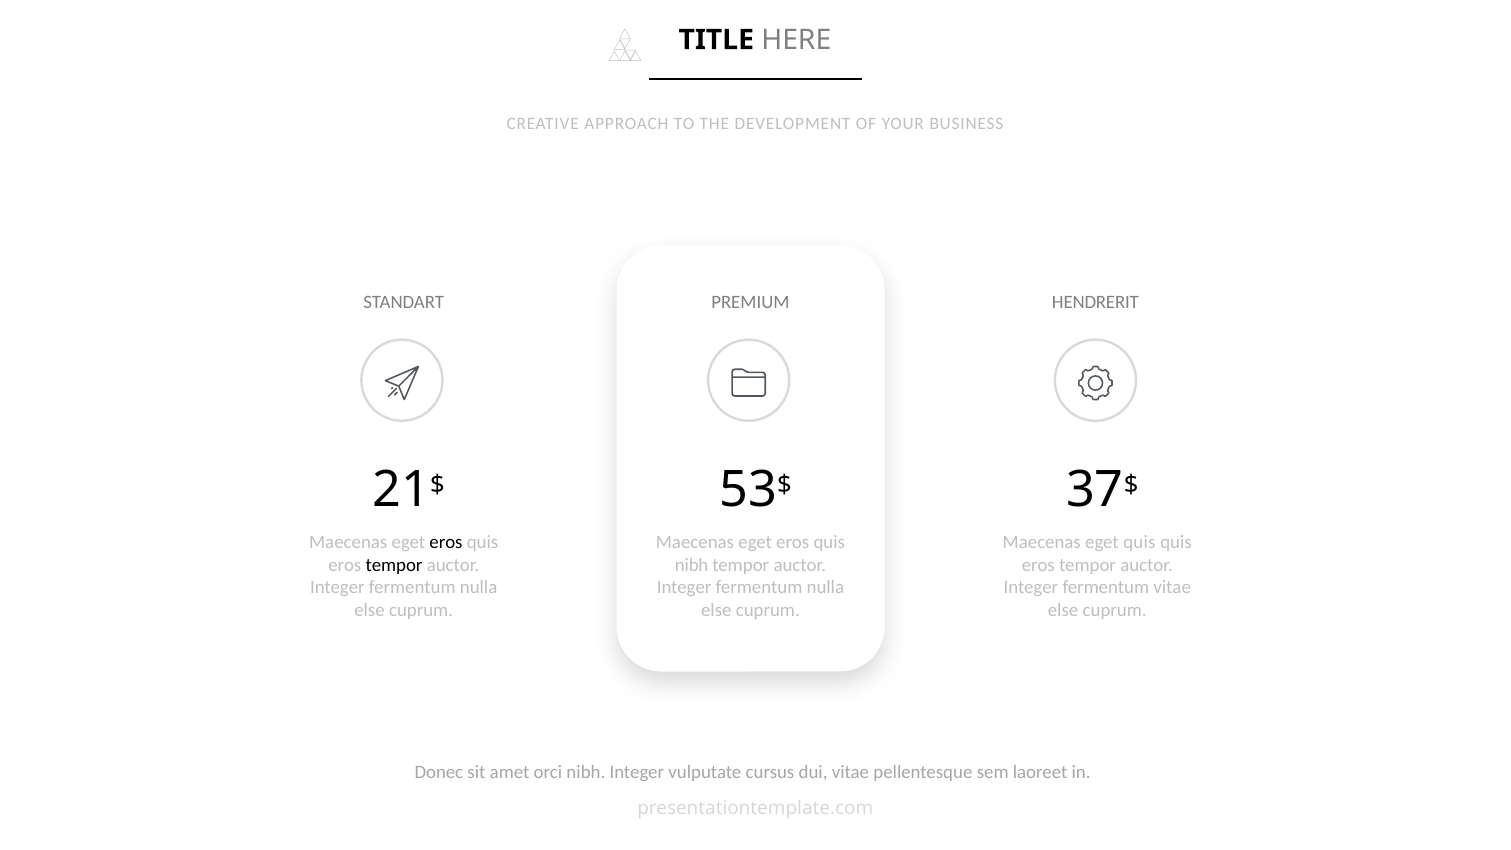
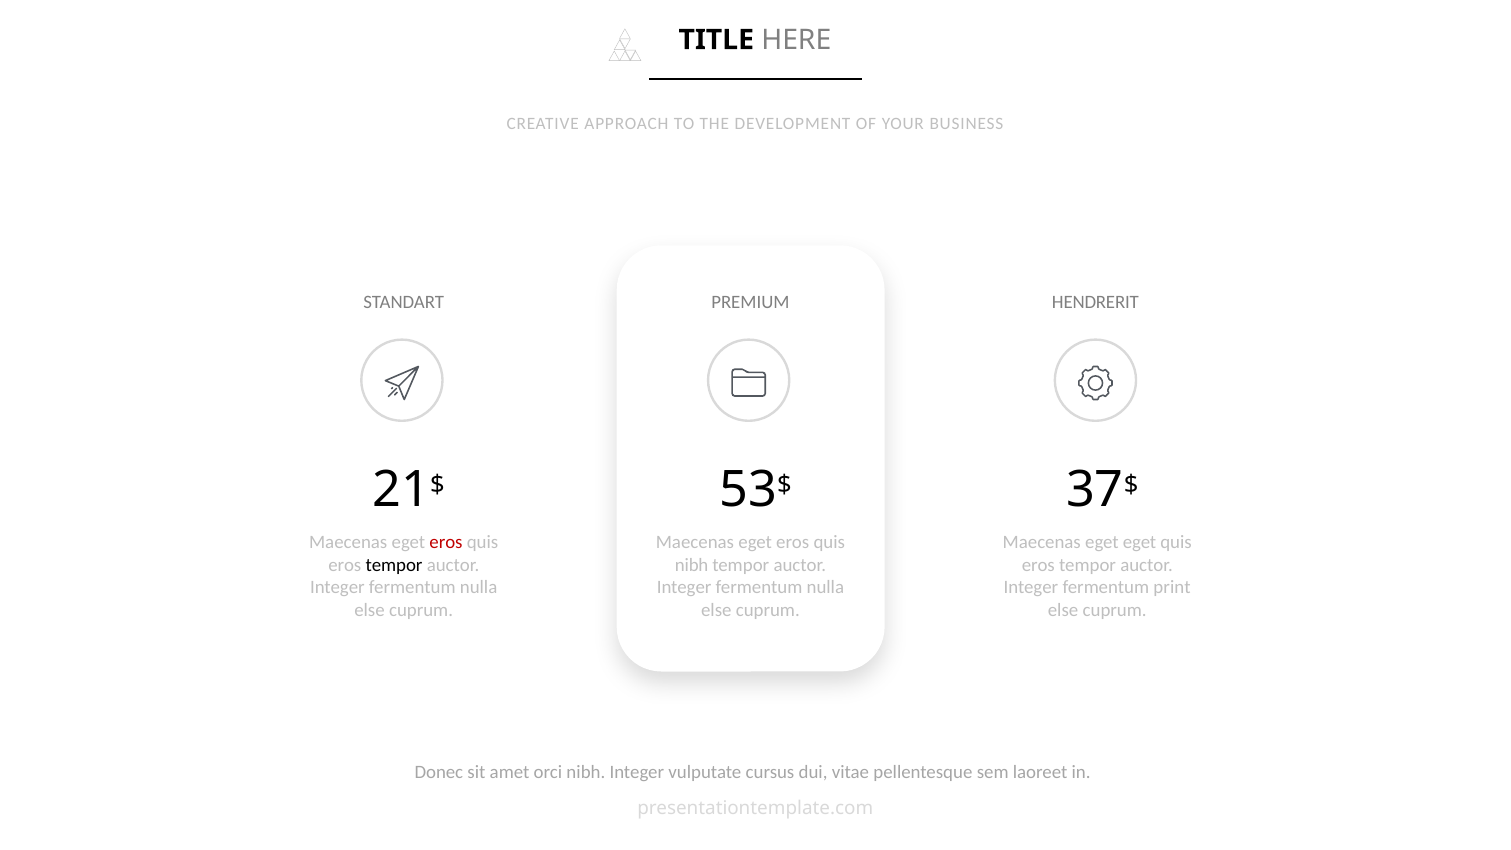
eros colour: black -> red (446, 542)
eget quis: quis -> eget (1140, 542)
fermentum vitae: vitae -> print (1172, 588)
